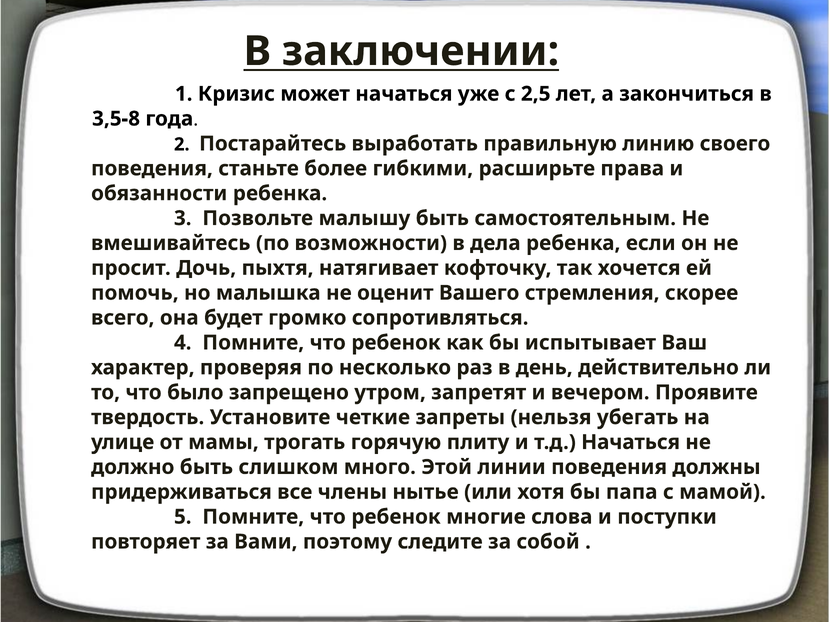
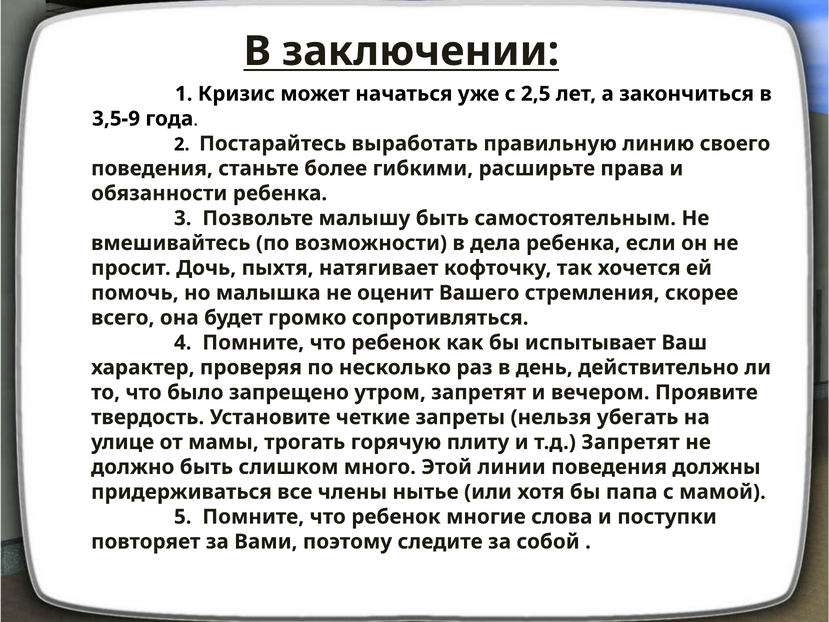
3,5-8: 3,5-8 -> 3,5-9 (116, 119)
т.д Начаться: Начаться -> Запретят (630, 442)
